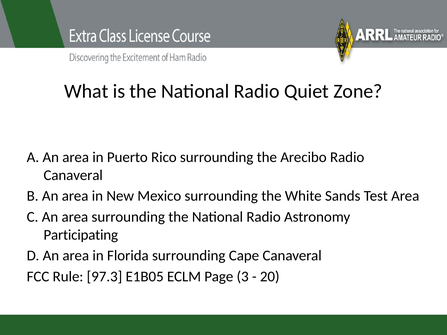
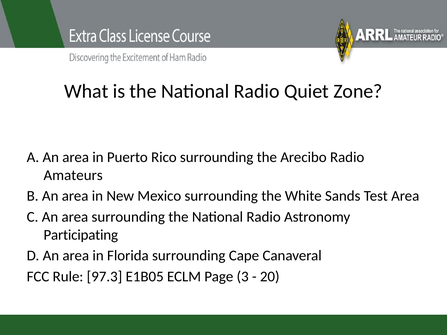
Canaveral: Canaveral -> Amateurs (73, 175)
